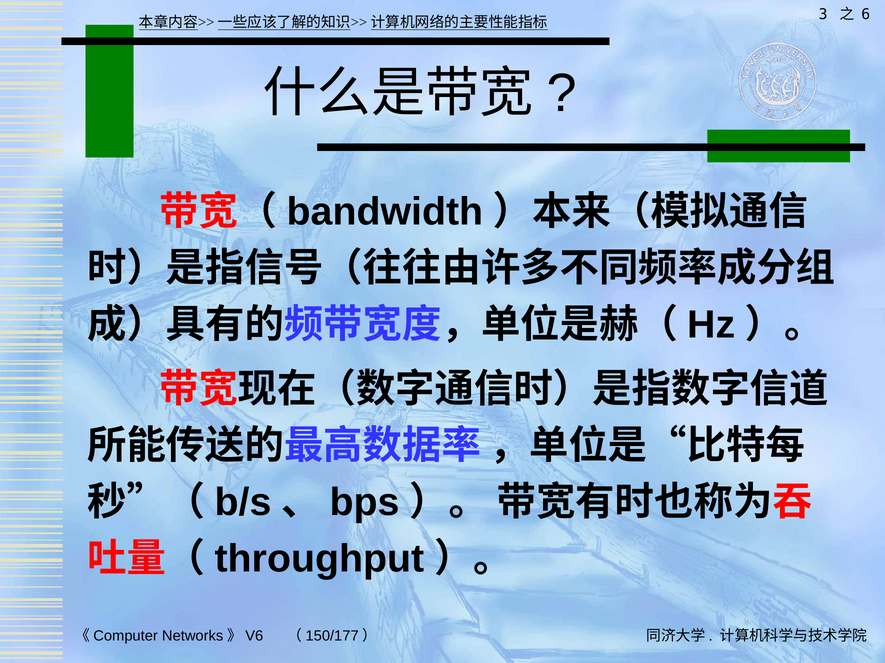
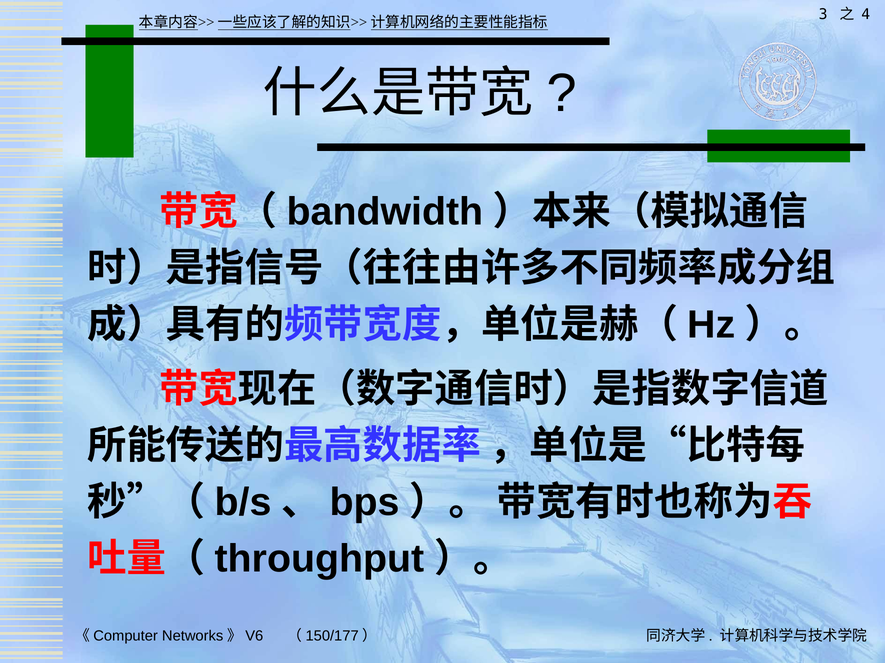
6: 6 -> 4 (866, 14)
